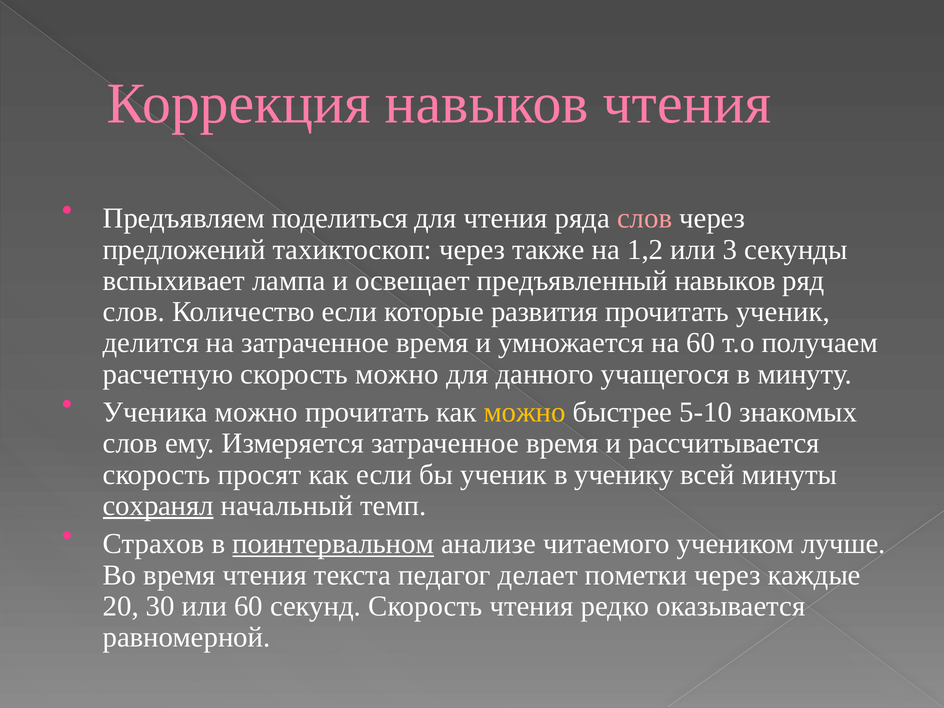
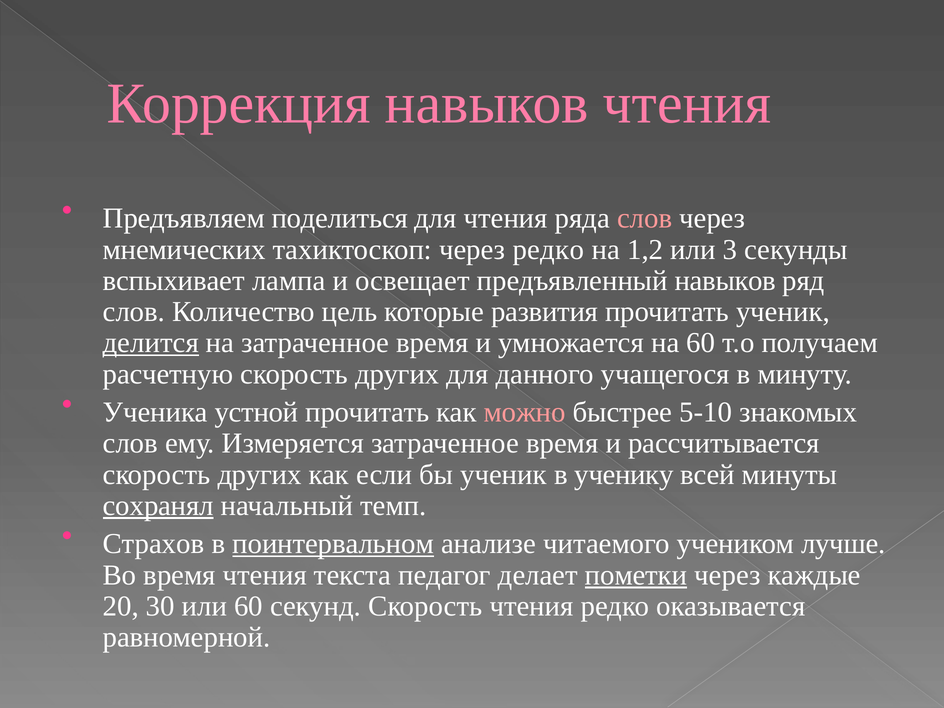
предложений: предложений -> мнемических (184, 249)
через также: также -> редко (548, 249)
Количество если: если -> цель (350, 312)
делится underline: none -> present (151, 343)
расчетную скорость можно: можно -> других (397, 374)
Ученика можно: можно -> устной (256, 412)
можно colour: yellow -> pink (525, 412)
просят: просят -> других (260, 475)
пометки underline: none -> present (636, 575)
